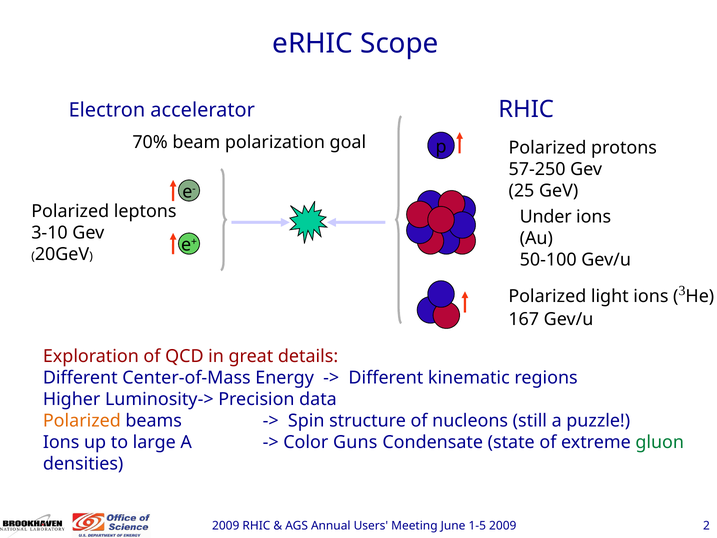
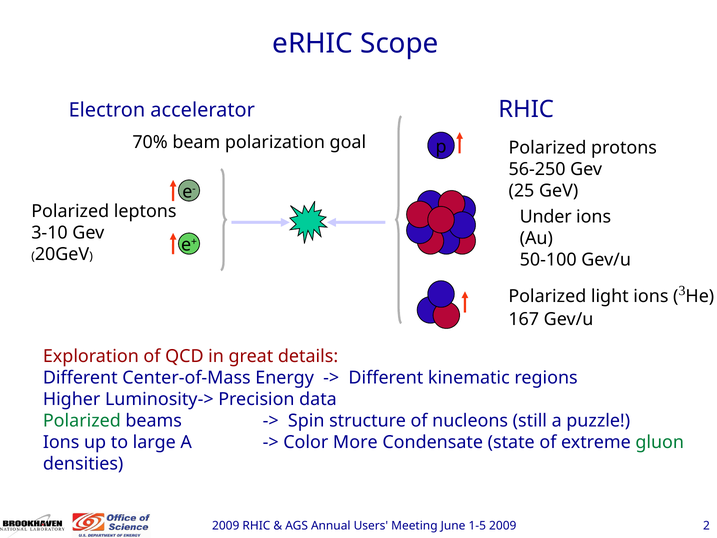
57-250: 57-250 -> 56-250 (537, 169)
Polarized colour: orange -> green (82, 421)
Guns: Guns -> More (355, 442)
